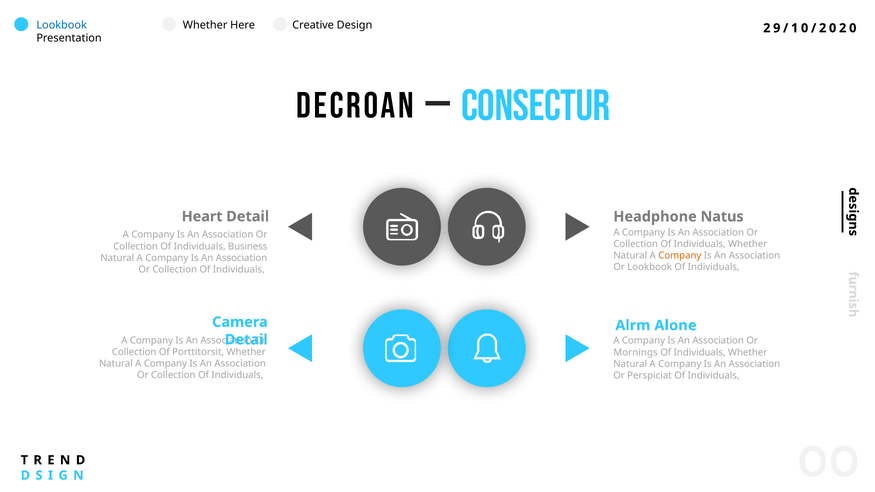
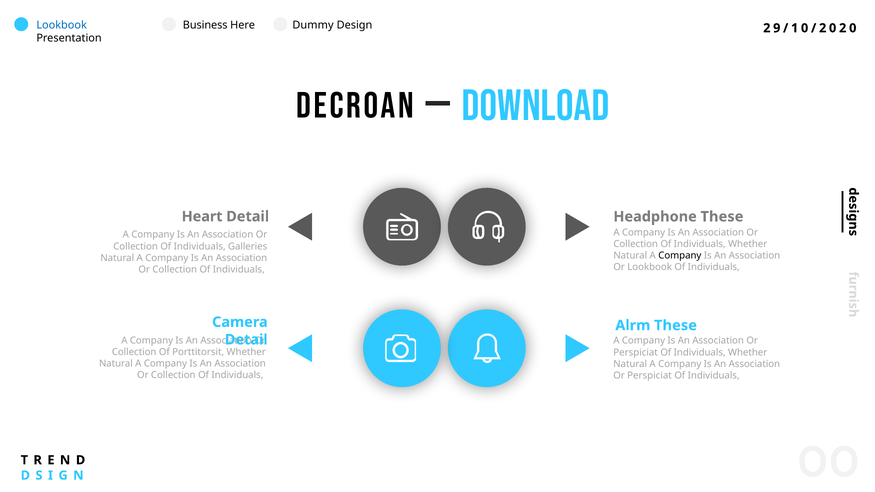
Whether: Whether -> Business (205, 25)
Creative: Creative -> Dummy (313, 25)
CONSECTUR: CONSECTUR -> DOWNLOAD (536, 106)
Headphone Natus: Natus -> These (722, 217)
Business: Business -> Galleries (248, 246)
Company colour: orange -> black (680, 256)
Alrm Alone: Alone -> These (676, 326)
Mornings: Mornings -> Perspiciat (636, 353)
